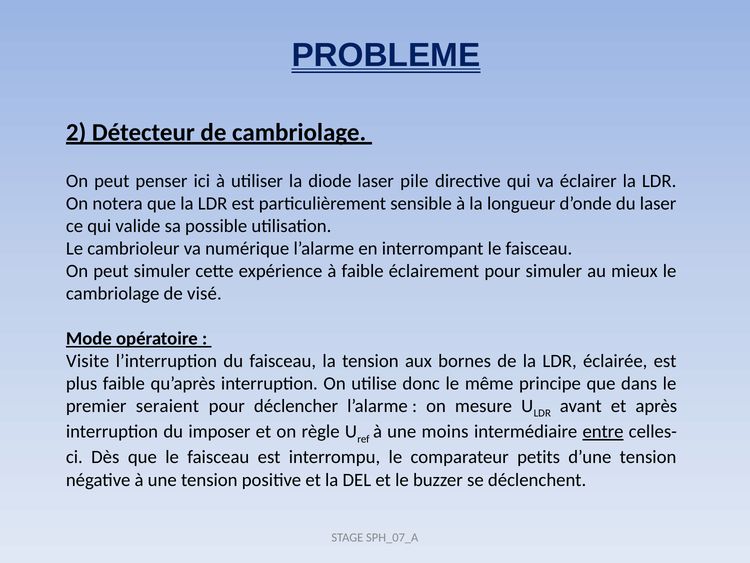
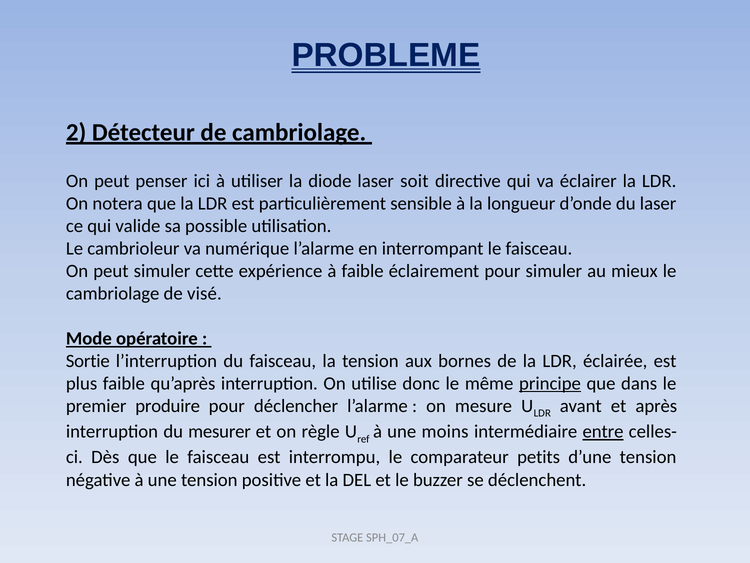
pile: pile -> soit (414, 181)
Visite: Visite -> Sortie (88, 361)
principe underline: none -> present (550, 383)
seraient: seraient -> produire (168, 406)
imposer: imposer -> mesurer (220, 431)
